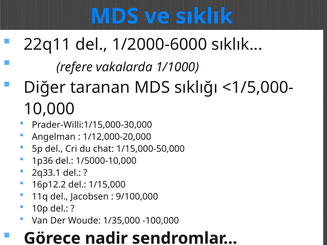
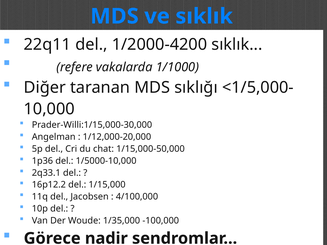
1/2000-6000: 1/2000-6000 -> 1/2000-4200 (159, 44)
9/100,000: 9/100,000 -> 4/100,000 (137, 197)
